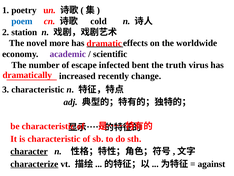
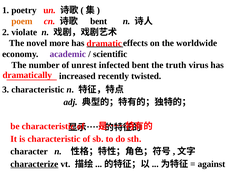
poem colour: blue -> orange (22, 21)
cold: cold -> bent (99, 21)
station: station -> violate (24, 32)
escape: escape -> unrest (84, 65)
change: change -> twisted (146, 76)
character underline: present -> none (29, 151)
